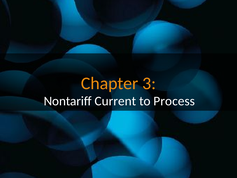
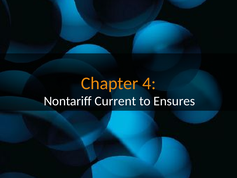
3: 3 -> 4 (149, 83)
Process: Process -> Ensures (174, 101)
